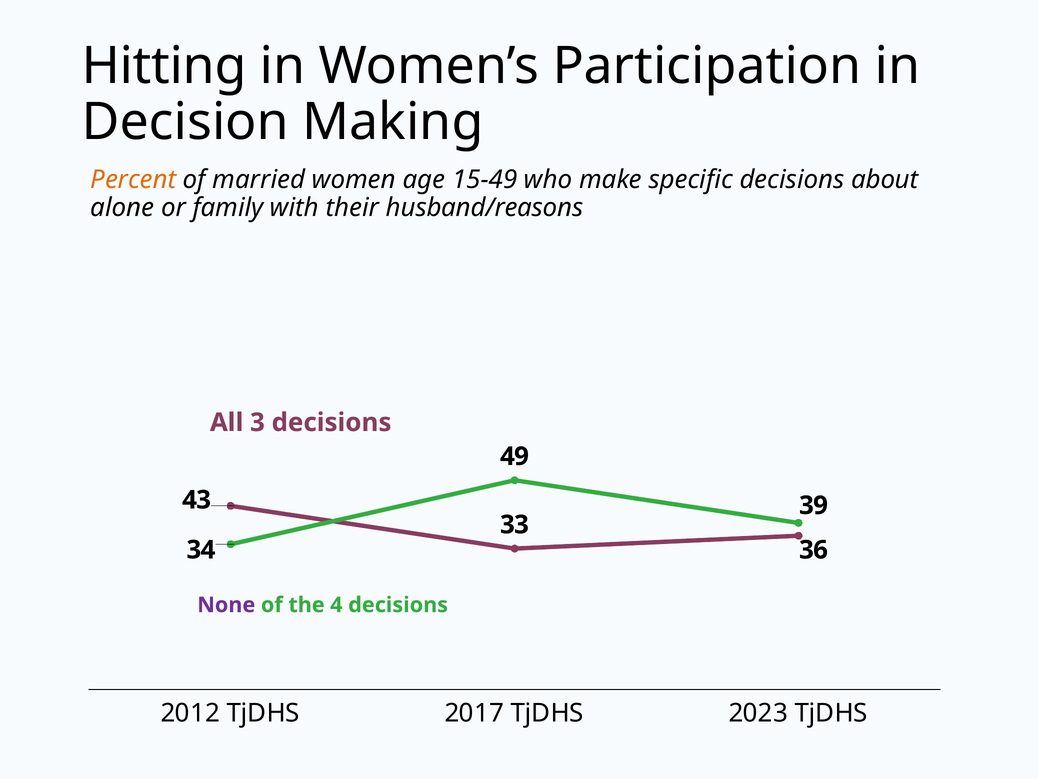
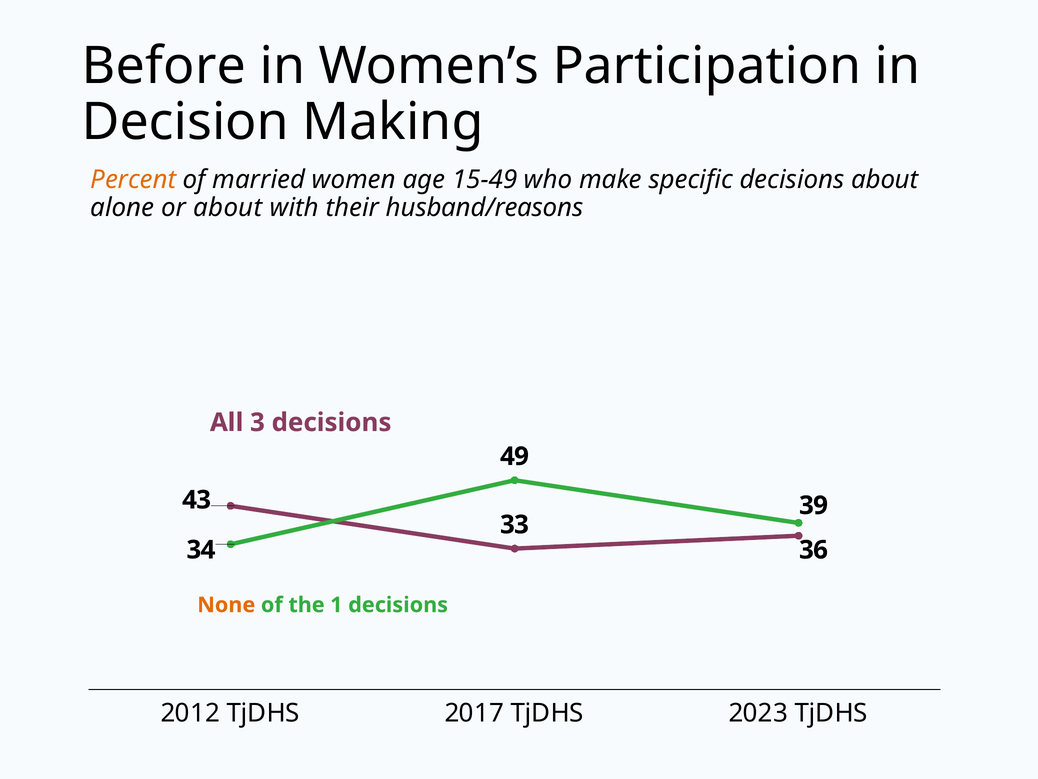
Hitting: Hitting -> Before (164, 66)
or family: family -> about (228, 207)
None colour: purple -> orange (226, 605)
4: 4 -> 1 (336, 605)
